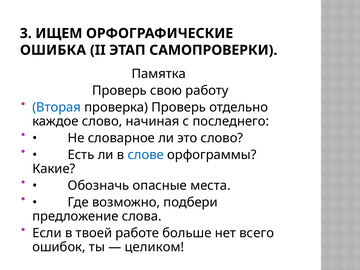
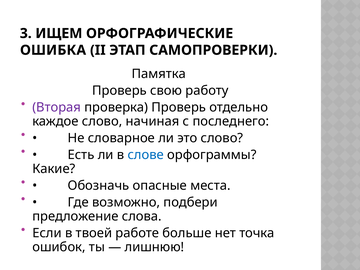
Вторая colour: blue -> purple (57, 107)
всего: всего -> точка (257, 233)
целиком: целиком -> лишнюю (154, 247)
